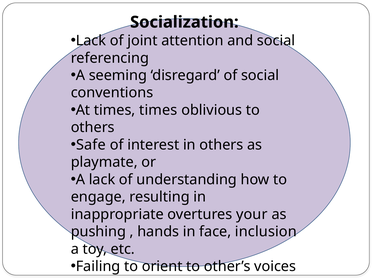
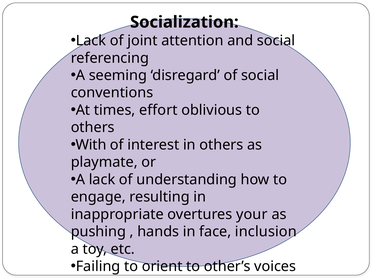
times times: times -> effort (158, 110)
Safe: Safe -> With (91, 145)
